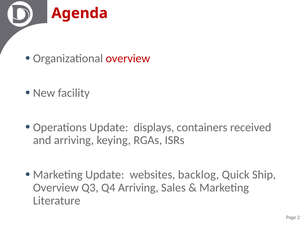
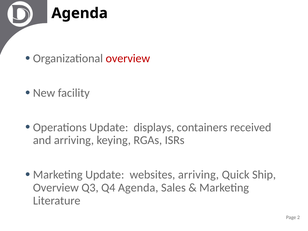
Agenda colour: red -> black (80, 13)
websites backlog: backlog -> arriving (198, 175)
Q4 Arriving: Arriving -> Agenda (138, 188)
